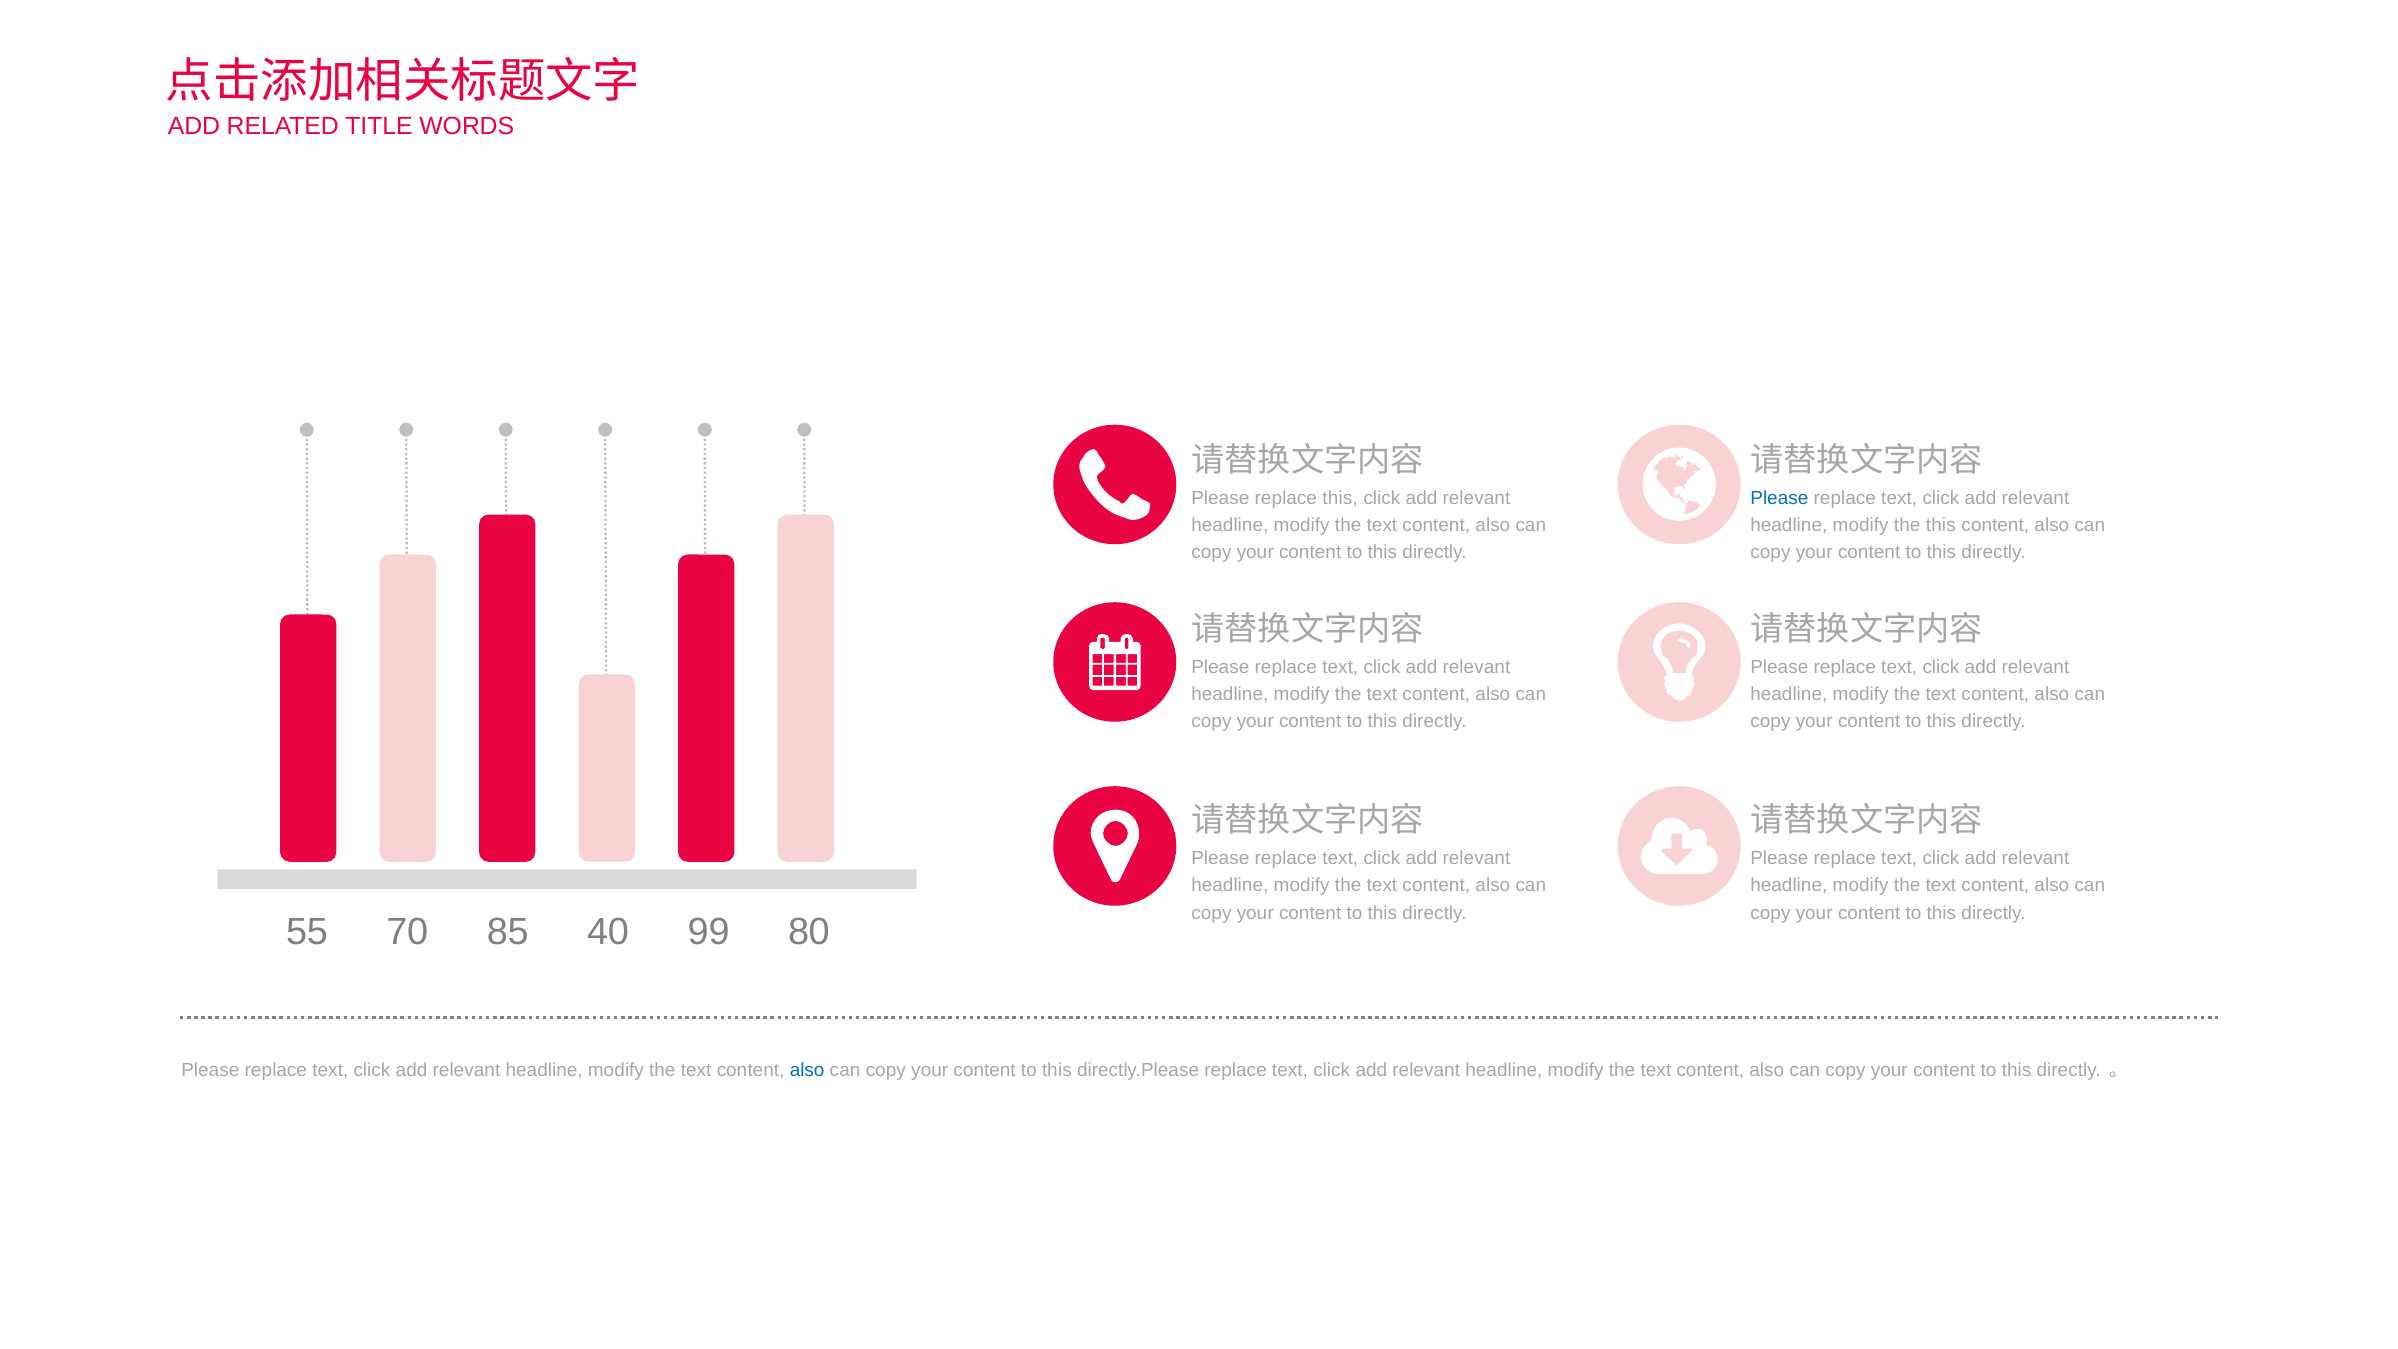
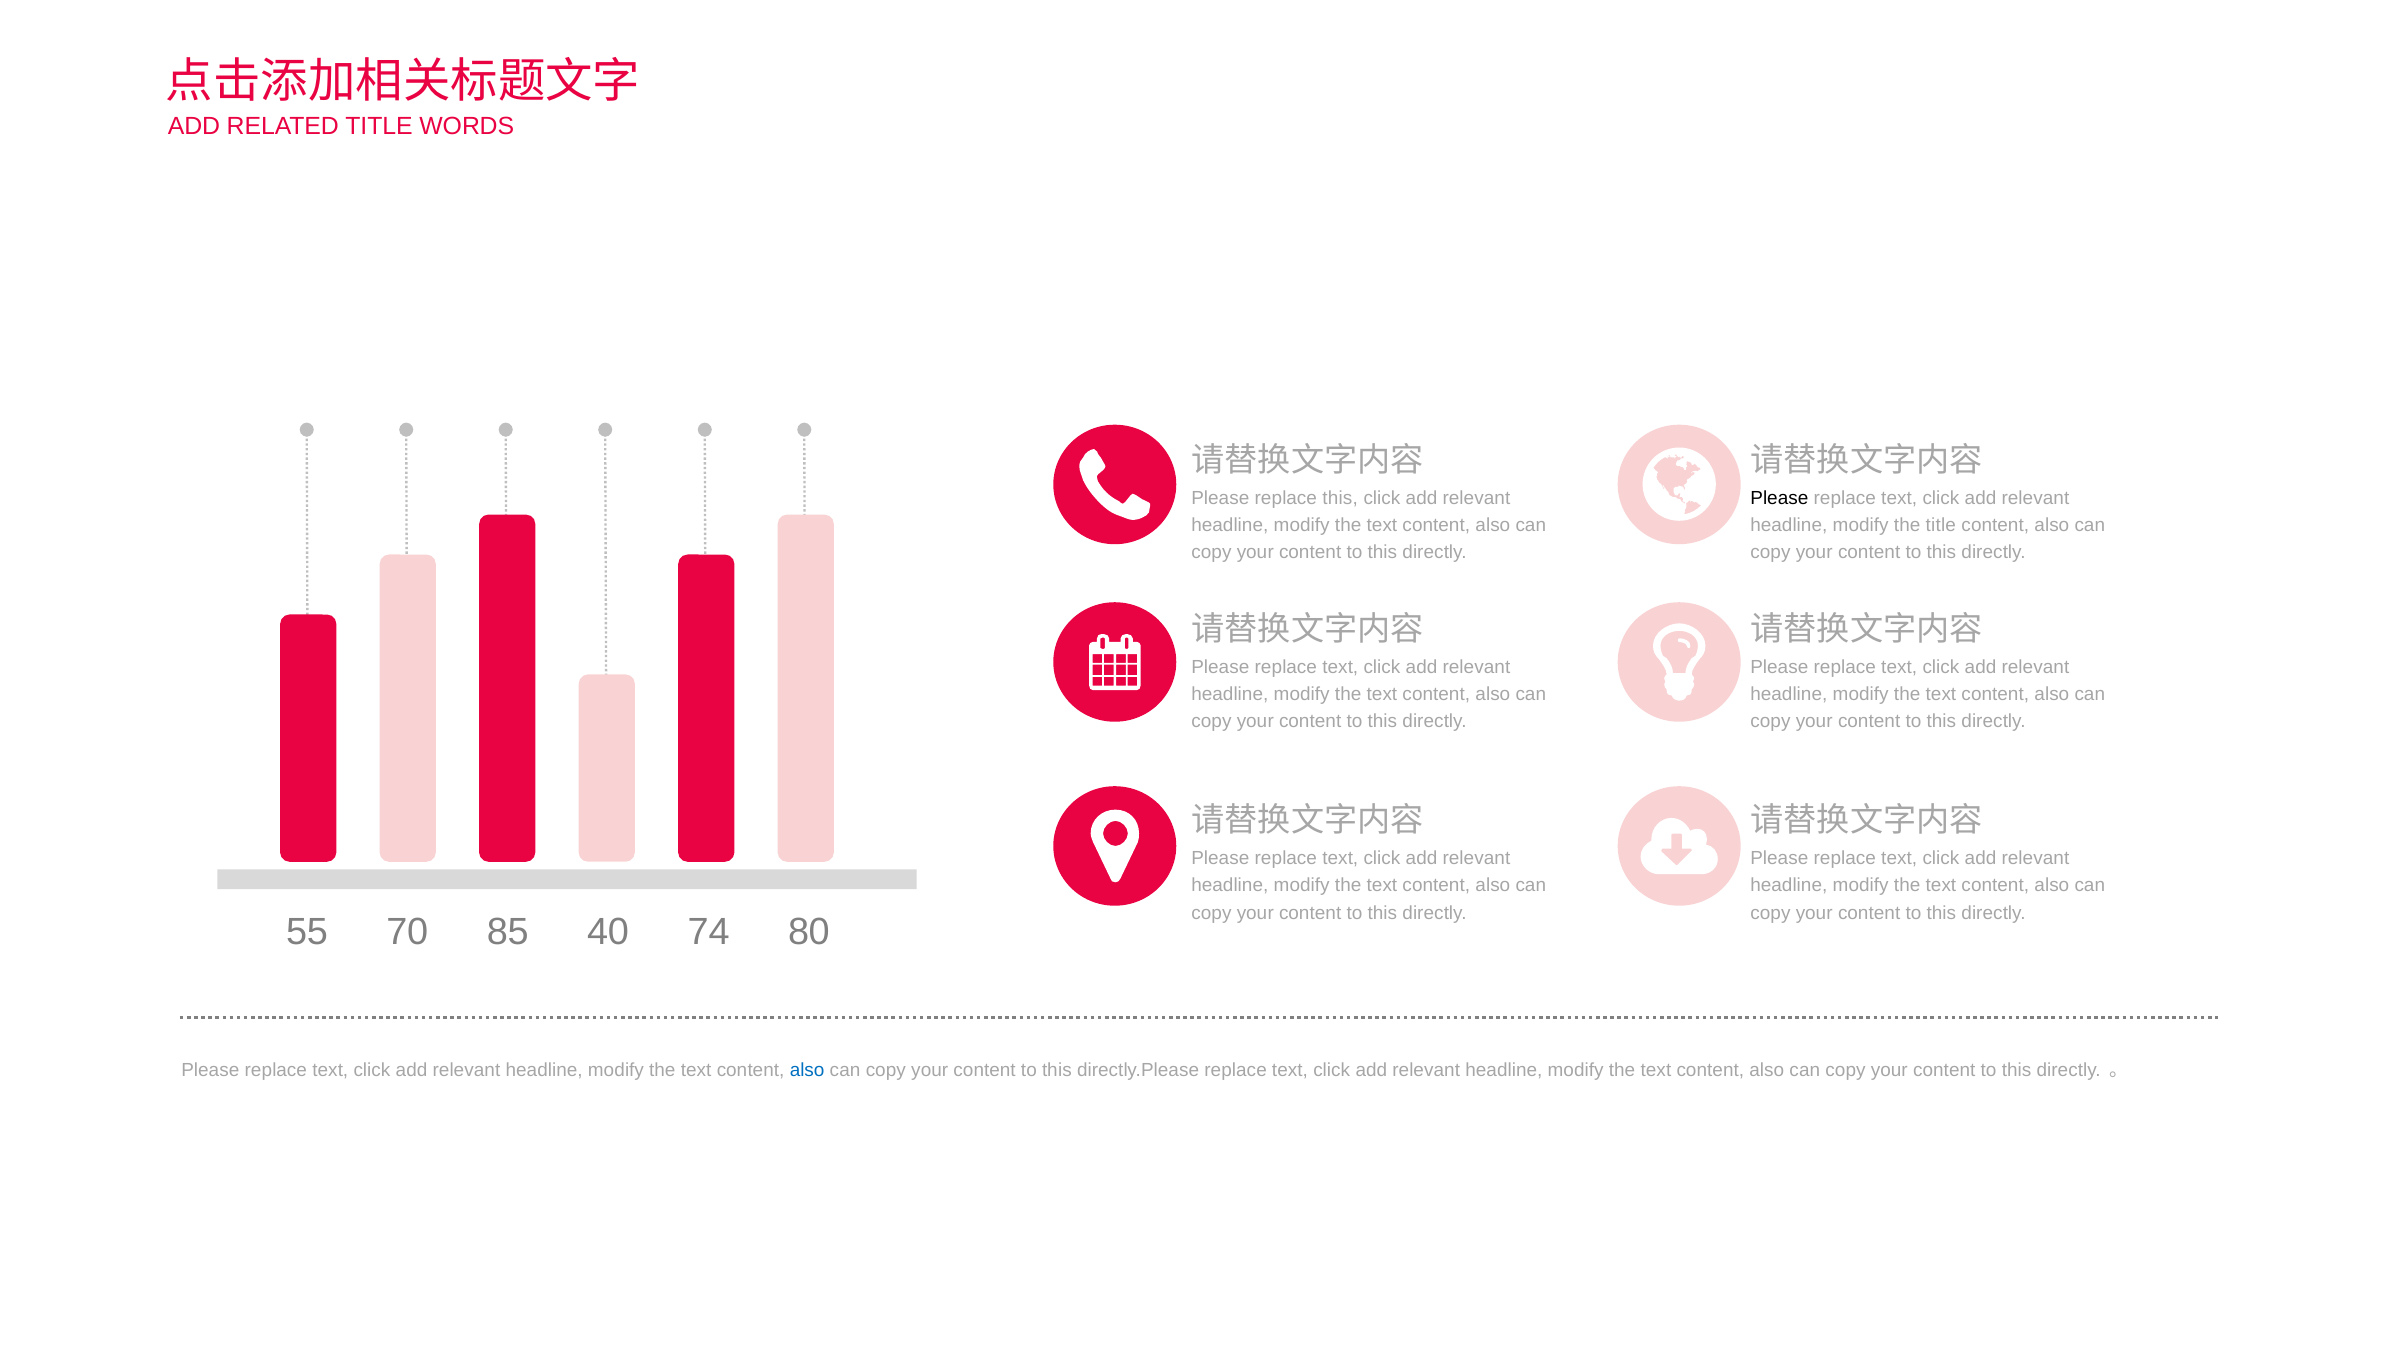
Please colour: blue -> black (1779, 498)
the this: this -> title (1941, 525)
99: 99 -> 74 (709, 931)
